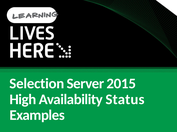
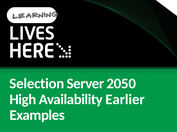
2015: 2015 -> 2050 (121, 84)
Status: Status -> Earlier (125, 100)
